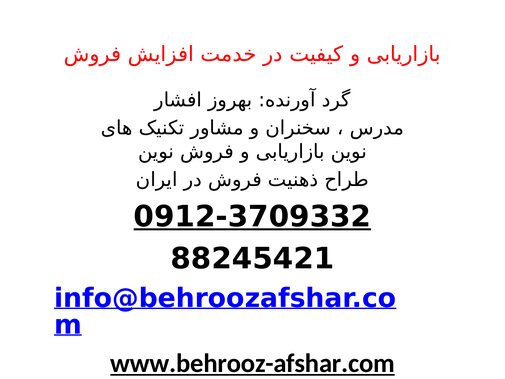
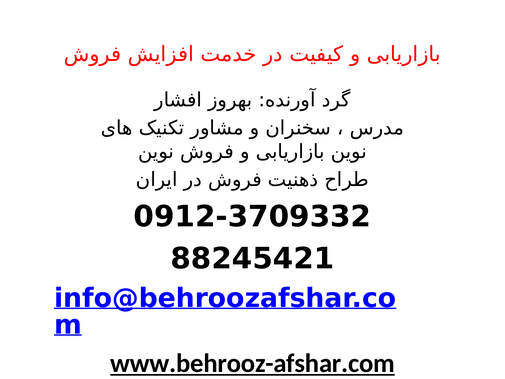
0912-3709332 underline: present -> none (252, 216)
